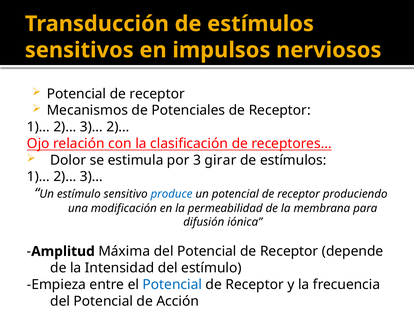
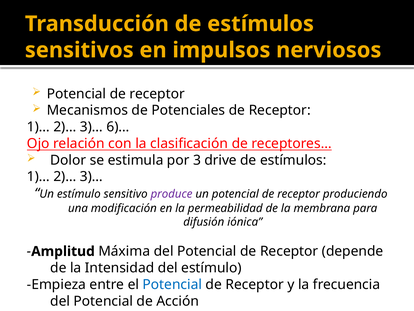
3)… 2)…: 2)… -> 6)… (118, 127)
girar: girar -> drive (221, 160)
produce colour: blue -> purple (172, 194)
